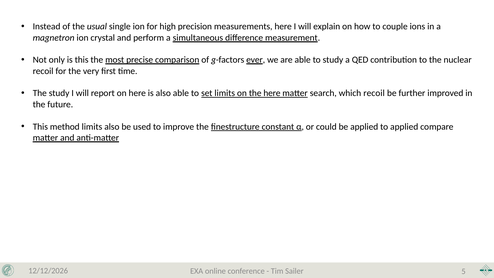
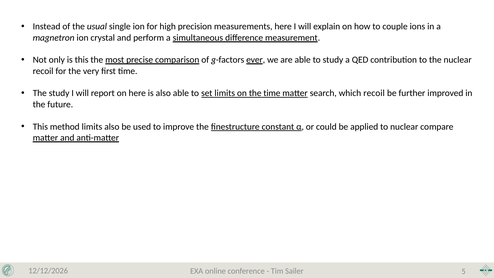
the here: here -> time (272, 93)
to applied: applied -> nuclear (404, 127)
